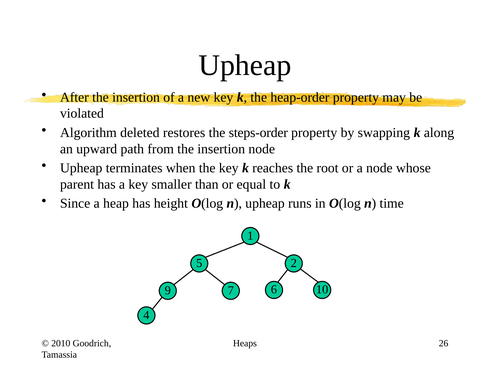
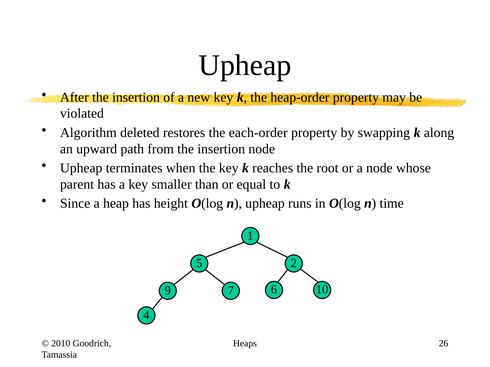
steps-order: steps-order -> each-order (258, 133)
